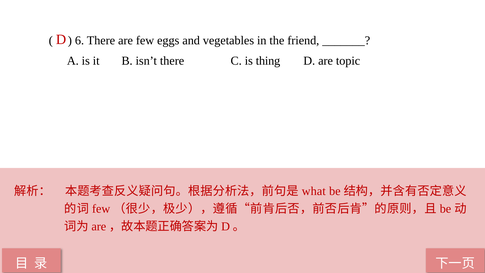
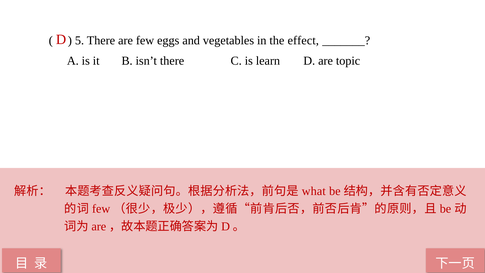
6: 6 -> 5 (80, 40)
friend: friend -> effect (303, 40)
thing: thing -> learn (268, 61)
